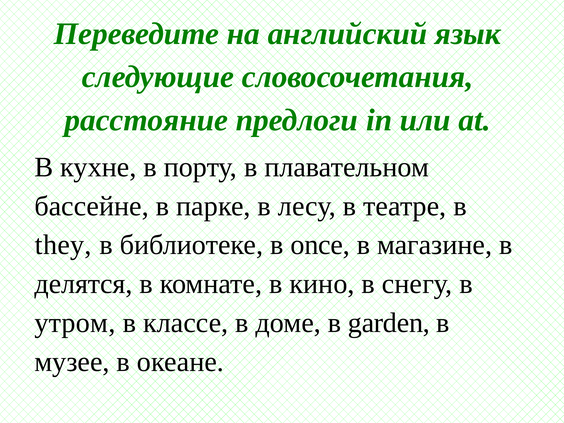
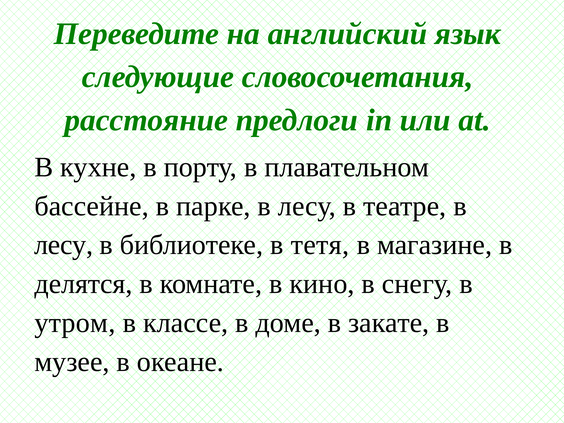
they: they -> лесу (64, 245)
once: once -> тетя (320, 245)
garden: garden -> закате (389, 323)
